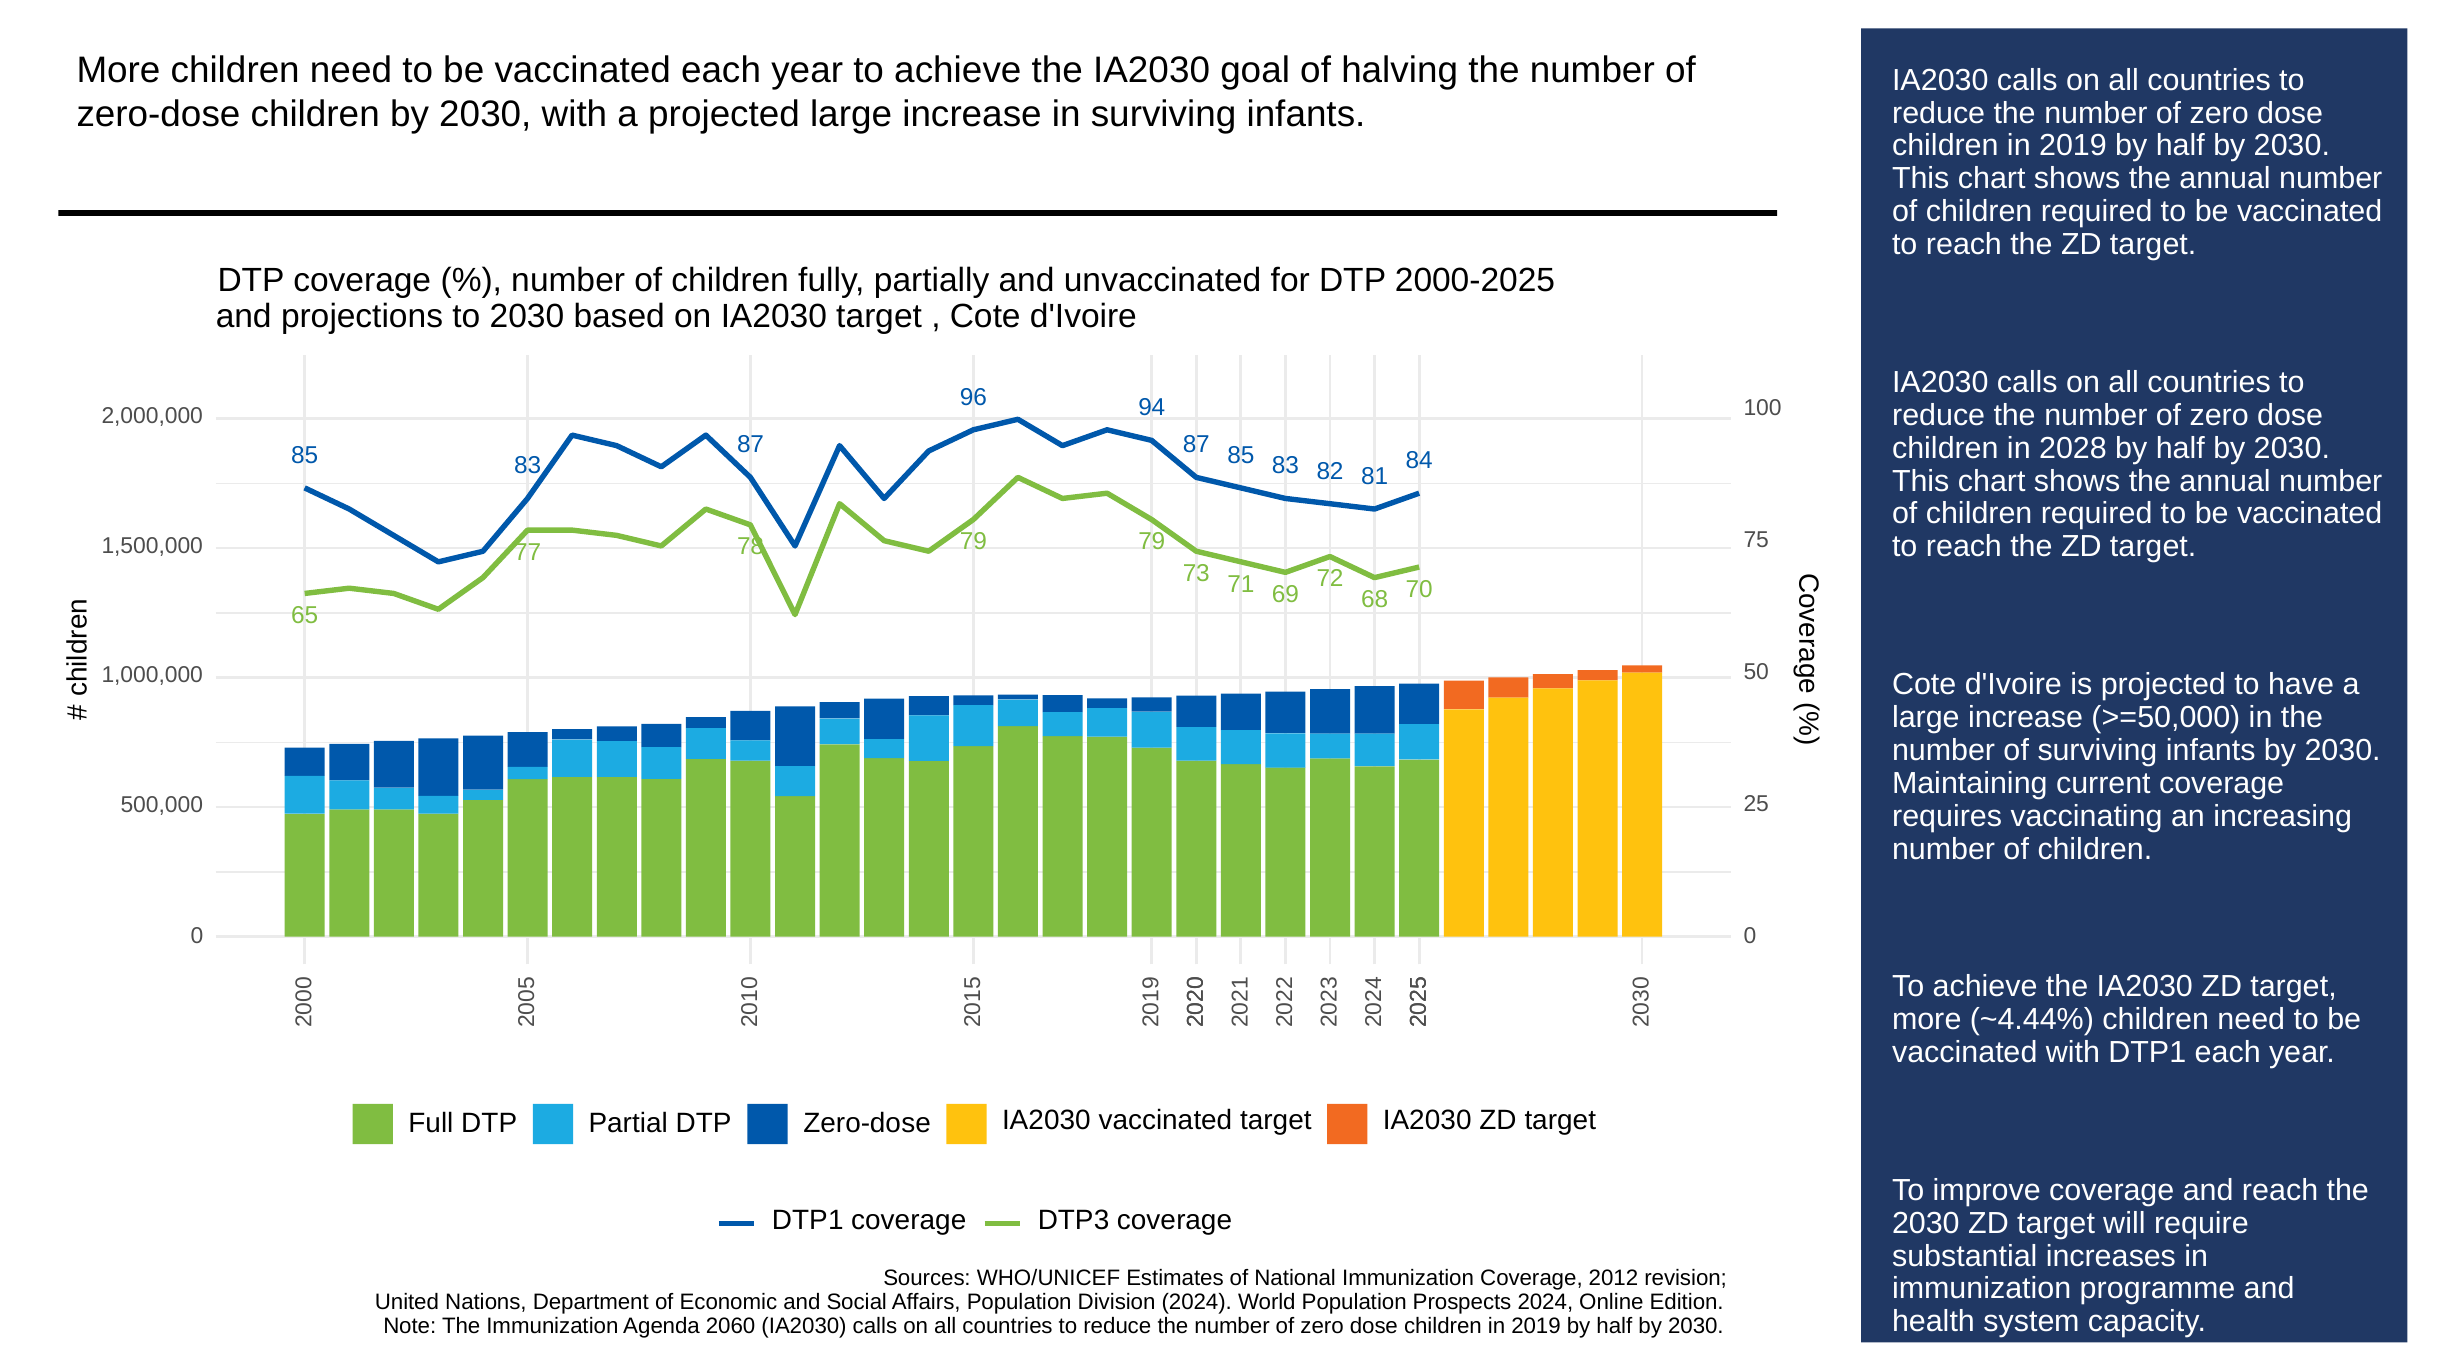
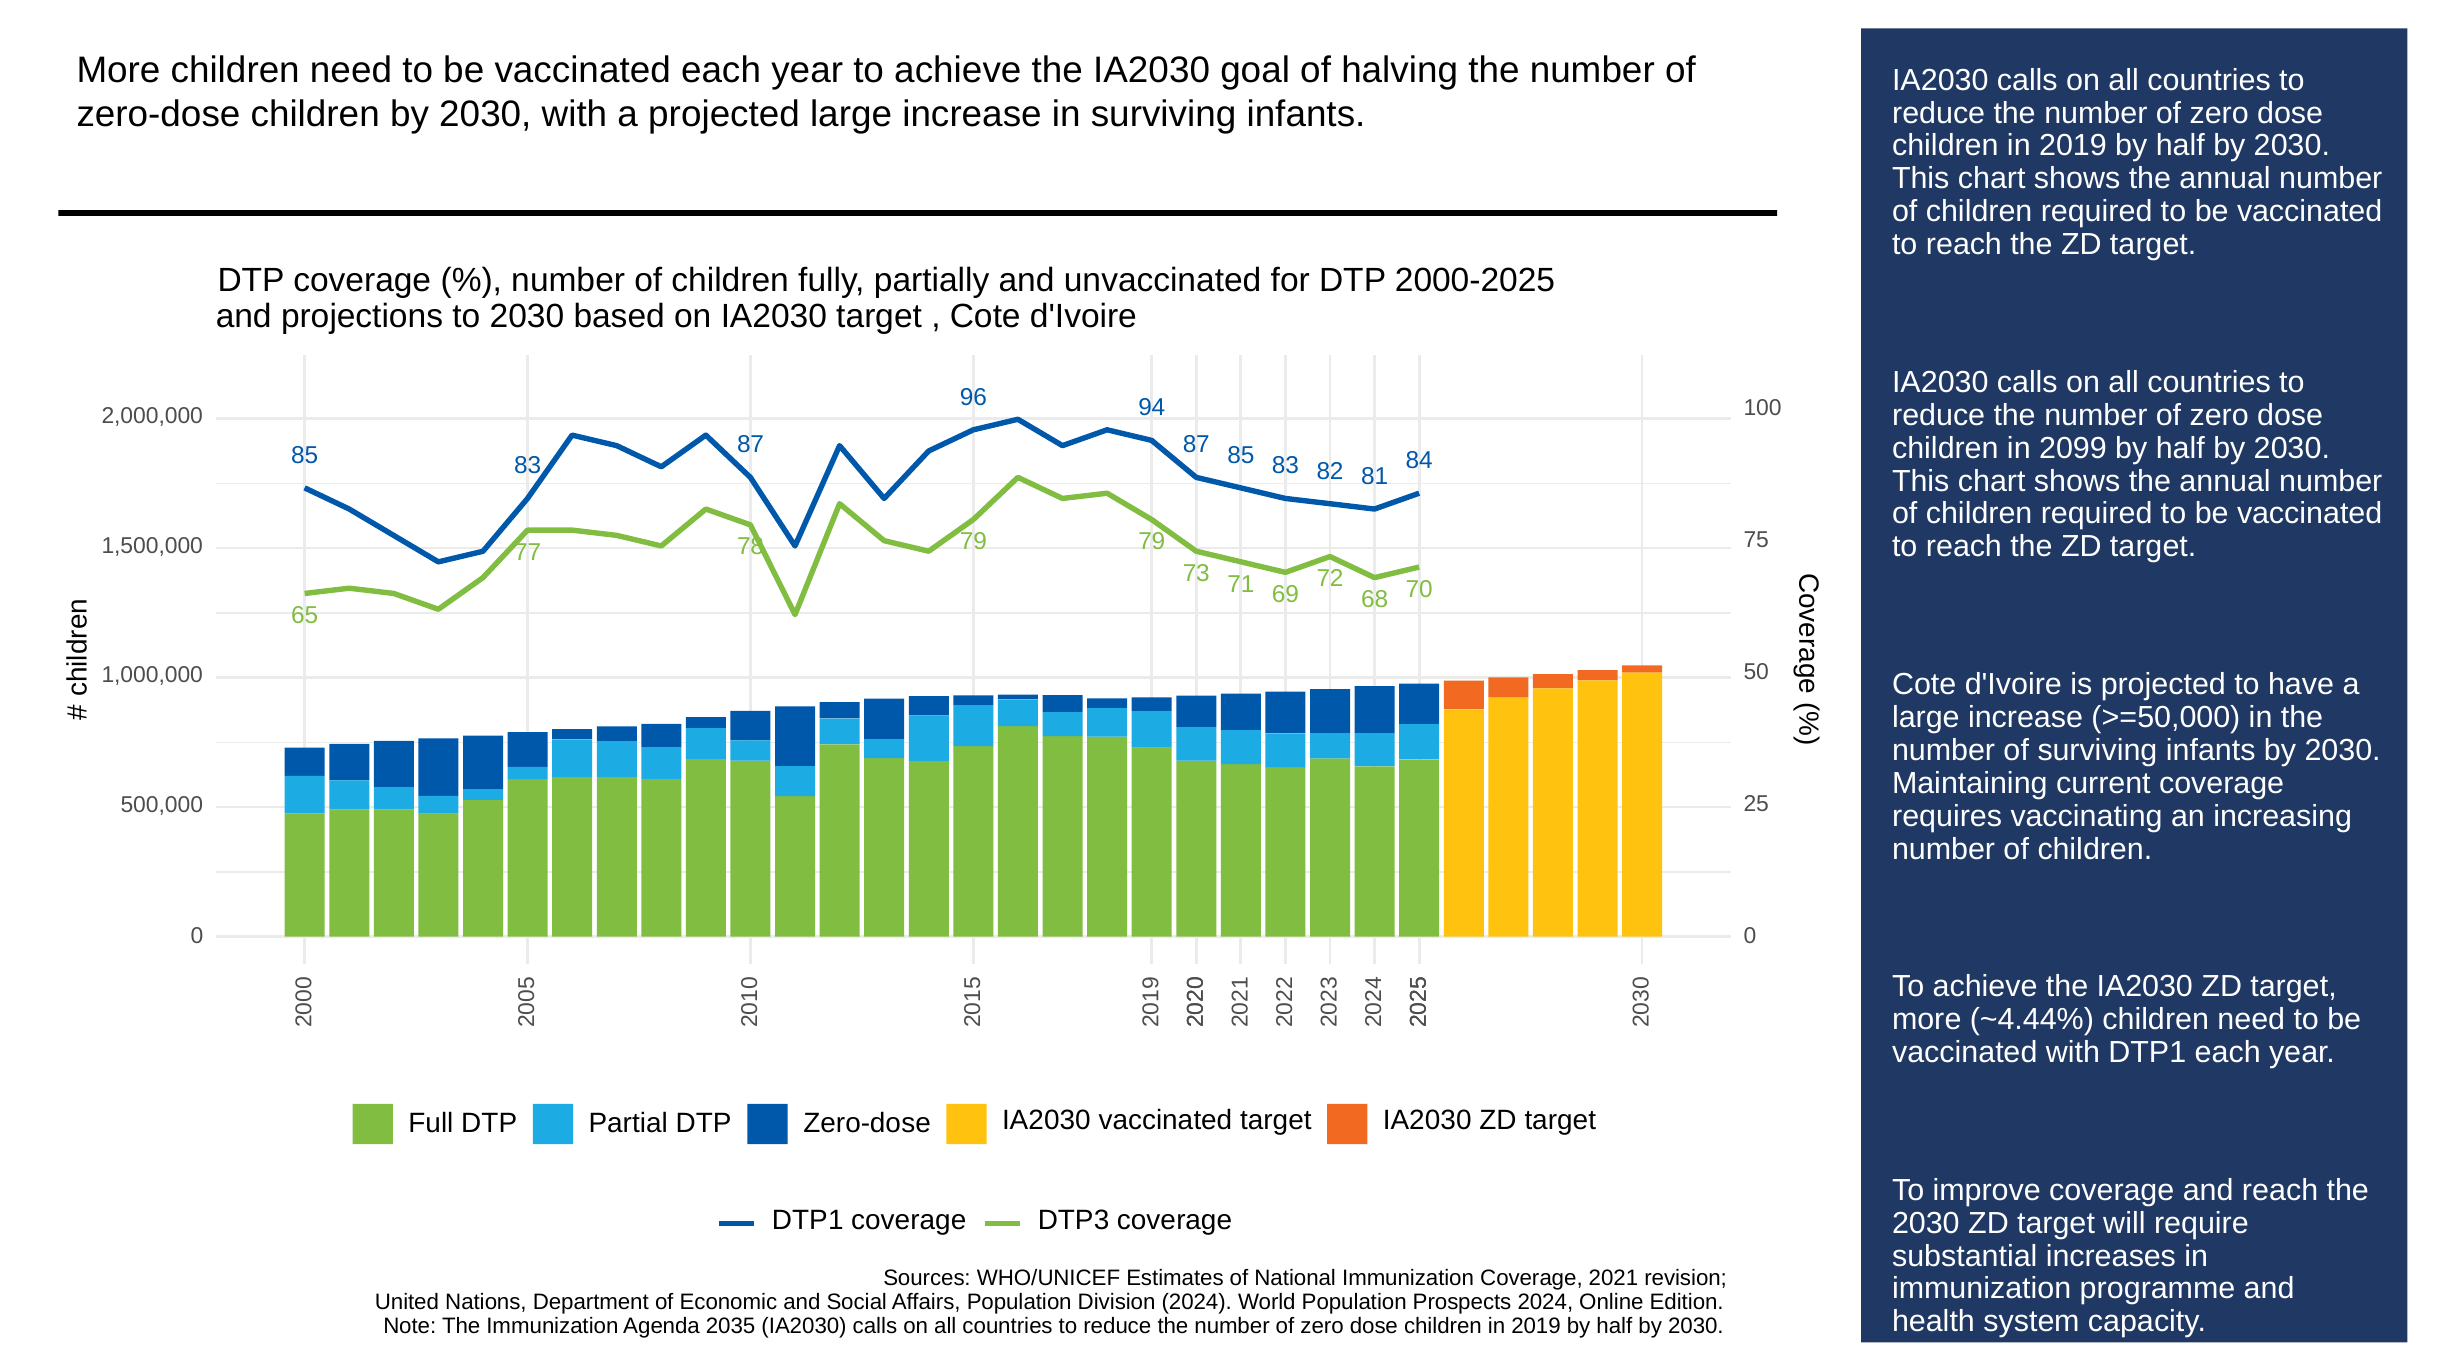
2028: 2028 -> 2099 (2073, 448)
2012: 2012 -> 2021 (1614, 1279)
2060: 2060 -> 2035 (731, 1327)
